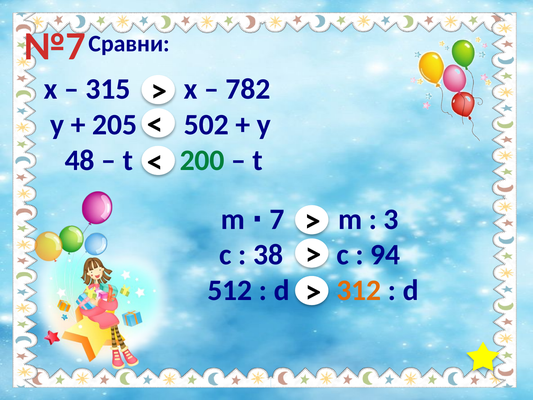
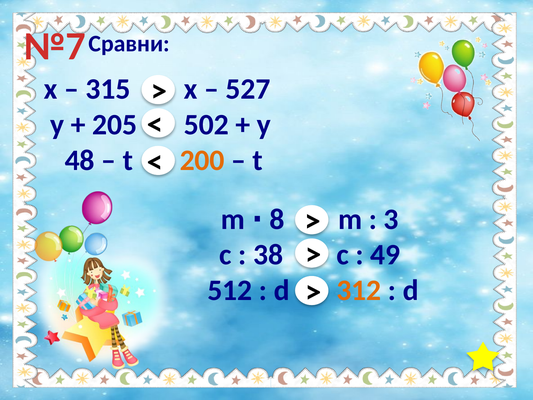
782: 782 -> 527 (248, 89)
200 colour: green -> orange (202, 160)
7: 7 -> 8 (277, 219)
94: 94 -> 49 (385, 255)
